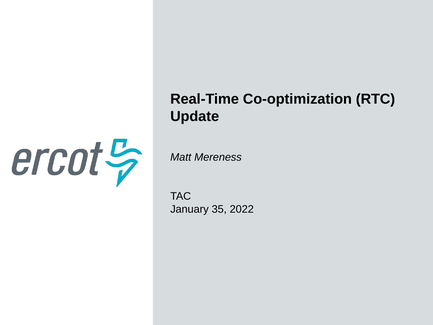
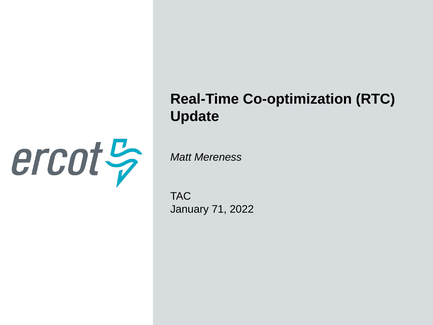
35: 35 -> 71 (219, 209)
